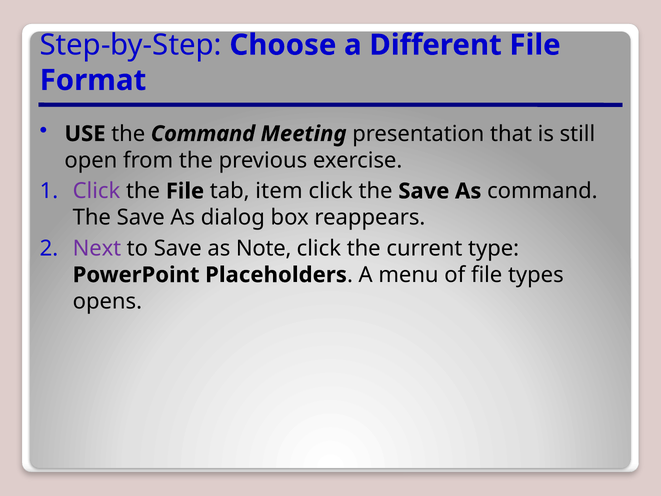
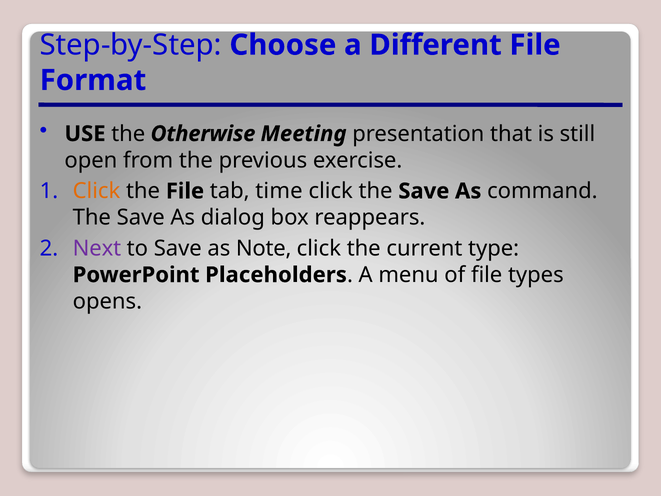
the Command: Command -> Otherwise (203, 134)
Click colour: purple -> orange (97, 191)
item: item -> time (279, 191)
